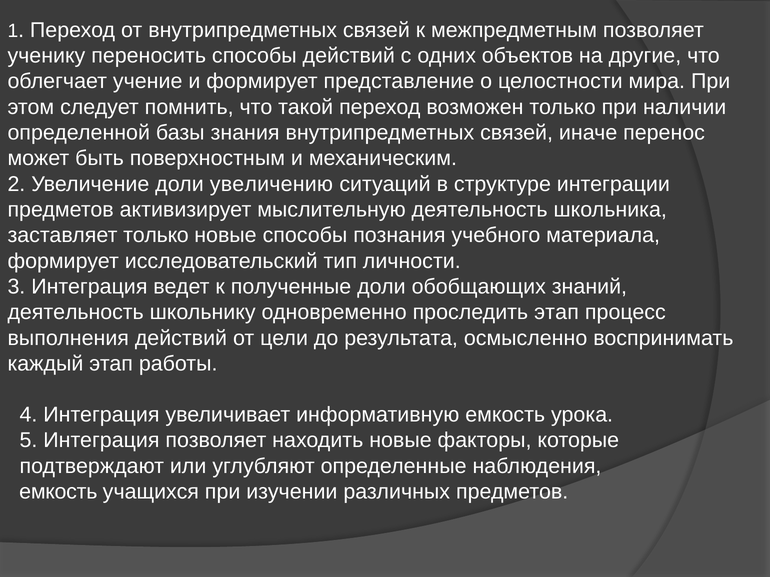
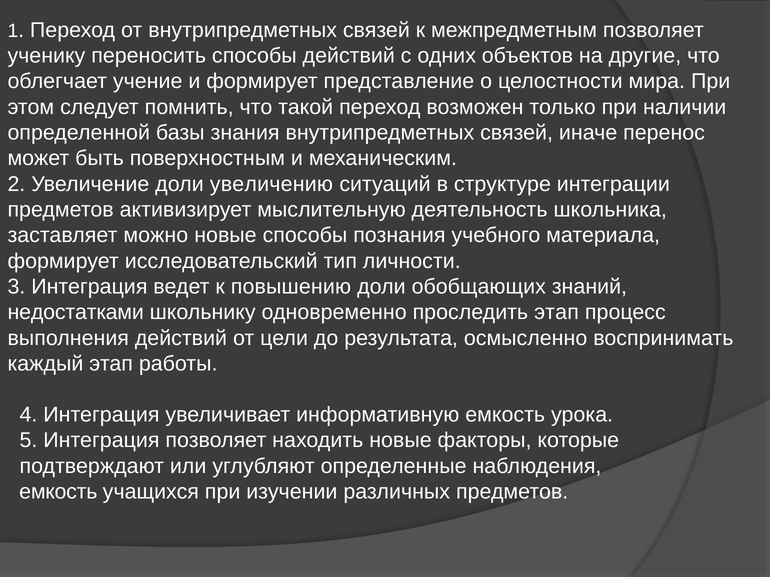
заставляет только: только -> можно (156, 236)
полученные: полученные -> повышению (291, 287)
деятельность: деятельность -> недостатками (76, 313)
